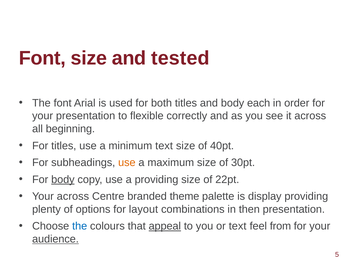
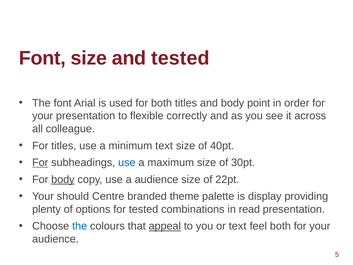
each: each -> point (259, 103)
beginning: beginning -> colleague (70, 129)
For underline: none -> present (40, 162)
use colour: orange -> blue (127, 162)
a providing: providing -> audience (157, 179)
Your across: across -> should (73, 196)
for layout: layout -> tested (144, 209)
then: then -> read (249, 209)
feel from: from -> both (280, 226)
audience underline: present -> none (55, 239)
